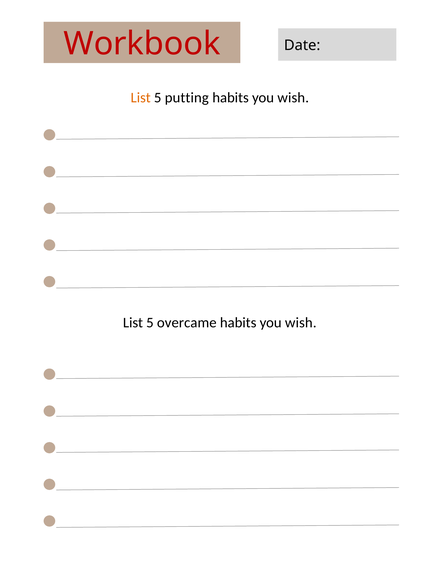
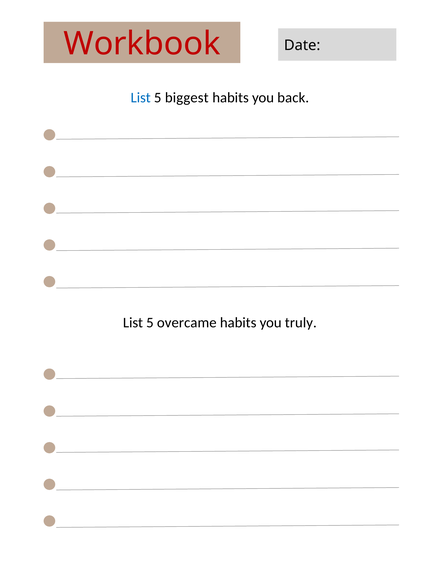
List colour: orange -> blue (141, 98)
putting: putting -> biggest (187, 98)
wish: wish -> back (293, 98)
wish: wish -> truly (301, 323)
